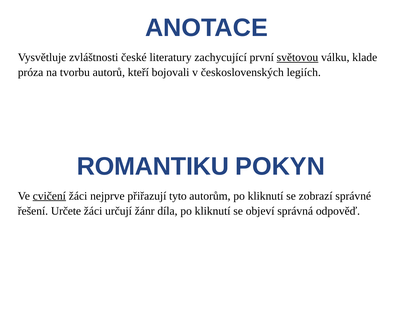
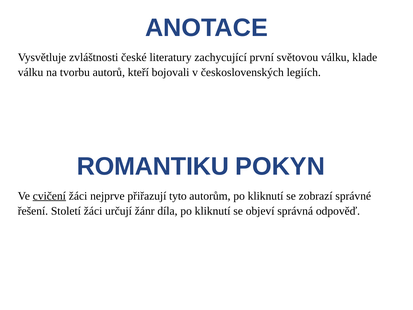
světovou underline: present -> none (297, 57)
próza: próza -> válku (31, 72)
Určete: Určete -> Století (66, 211)
